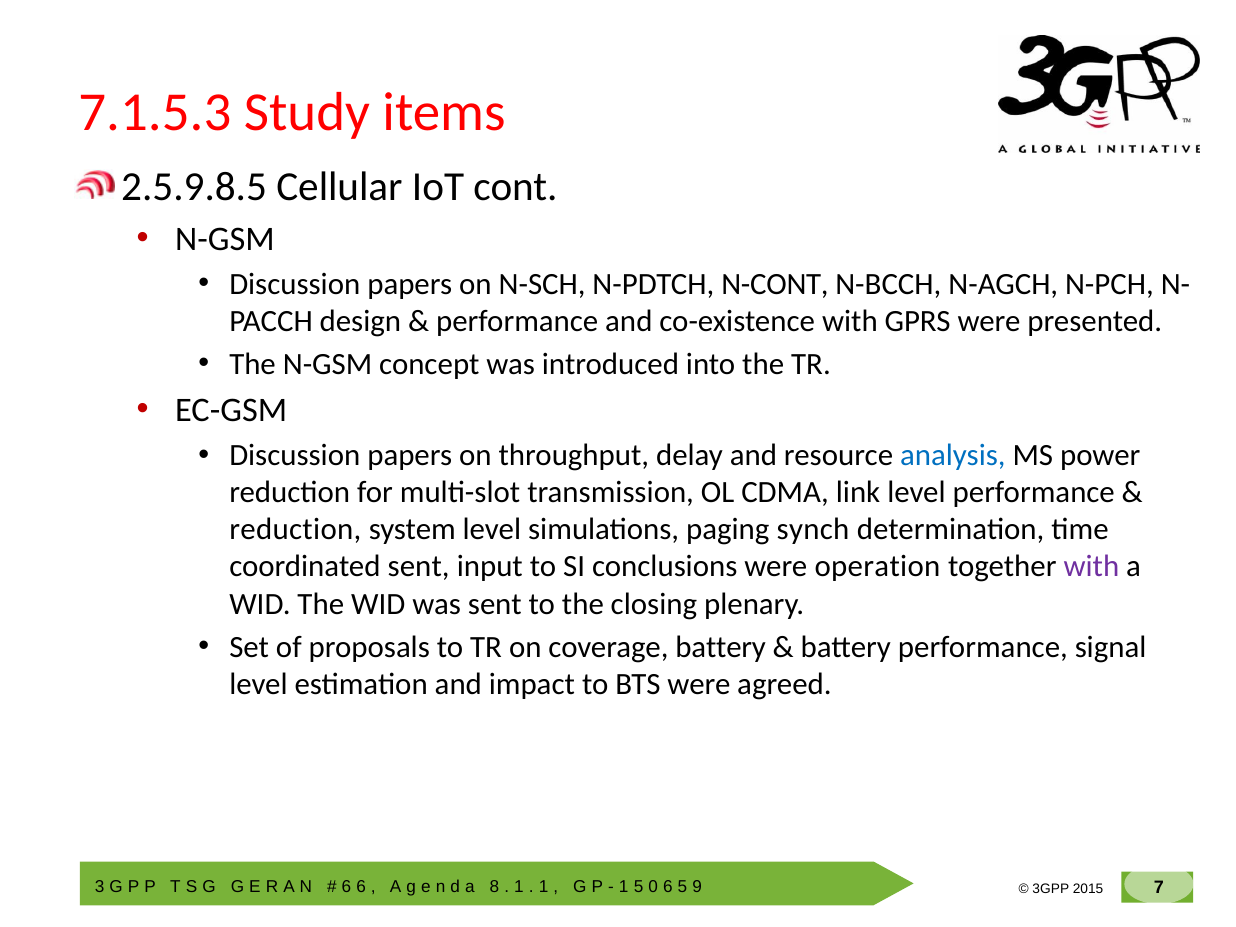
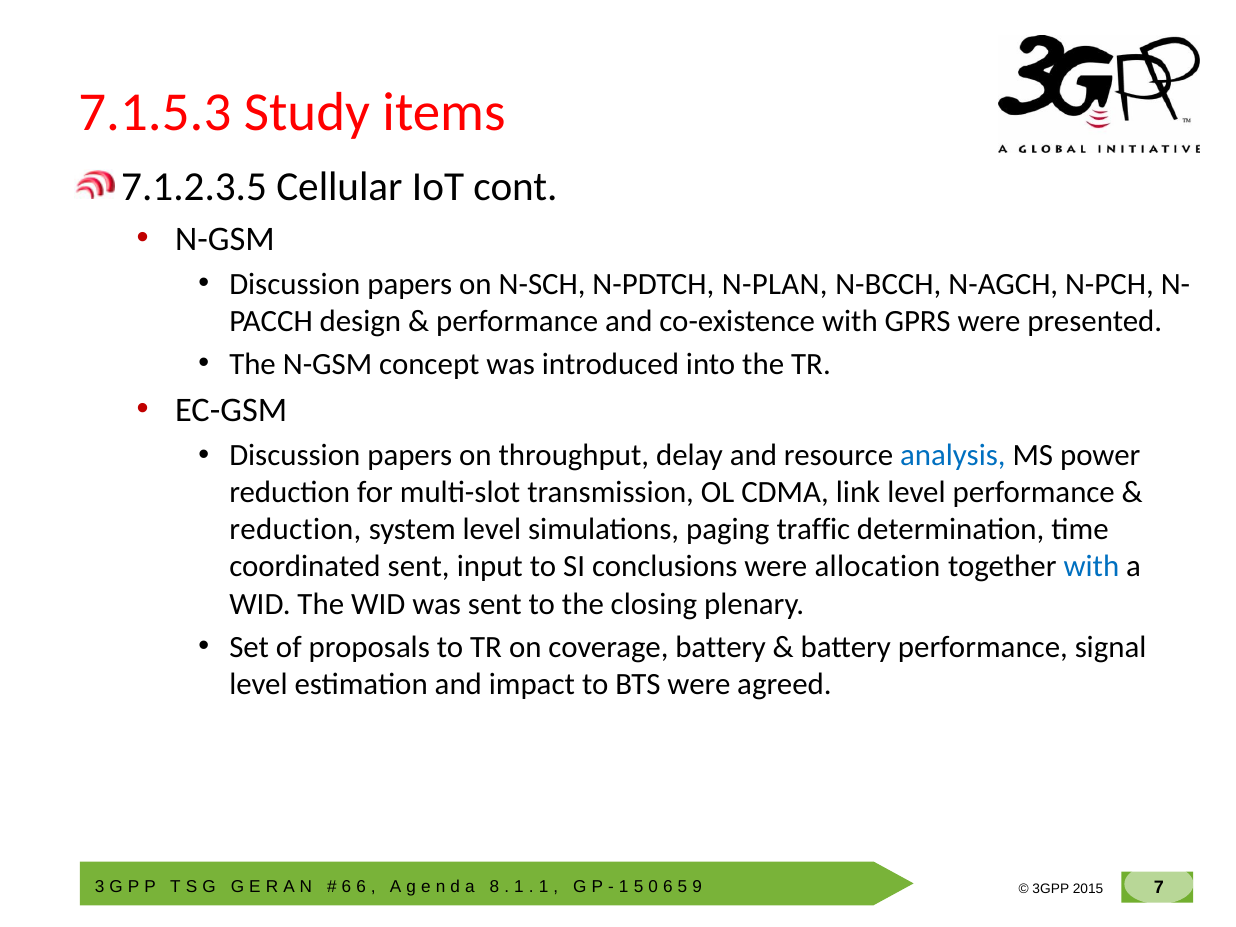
2.5.9.8.5: 2.5.9.8.5 -> 7.1.2.3.5 (194, 187)
N-CONT: N-CONT -> N-PLAN (775, 284)
synch: synch -> traffic (813, 530)
operation: operation -> allocation (877, 567)
with colour: purple -> blue (1091, 567)
